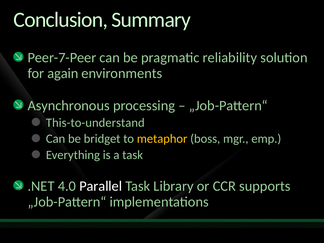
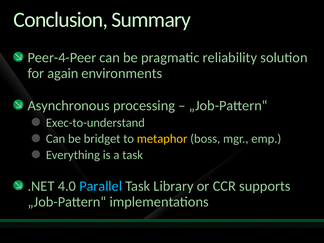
Peer-7-Peer: Peer-7-Peer -> Peer-4-Peer (62, 58)
This-to-understand: This-to-understand -> Exec-to-understand (95, 123)
Parallel colour: white -> light blue (101, 186)
